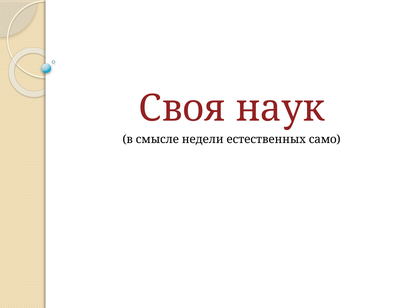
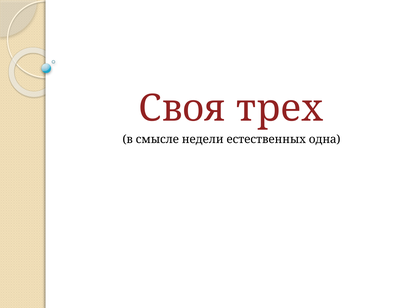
наук: наук -> трех (280, 108)
само: само -> одна (325, 139)
